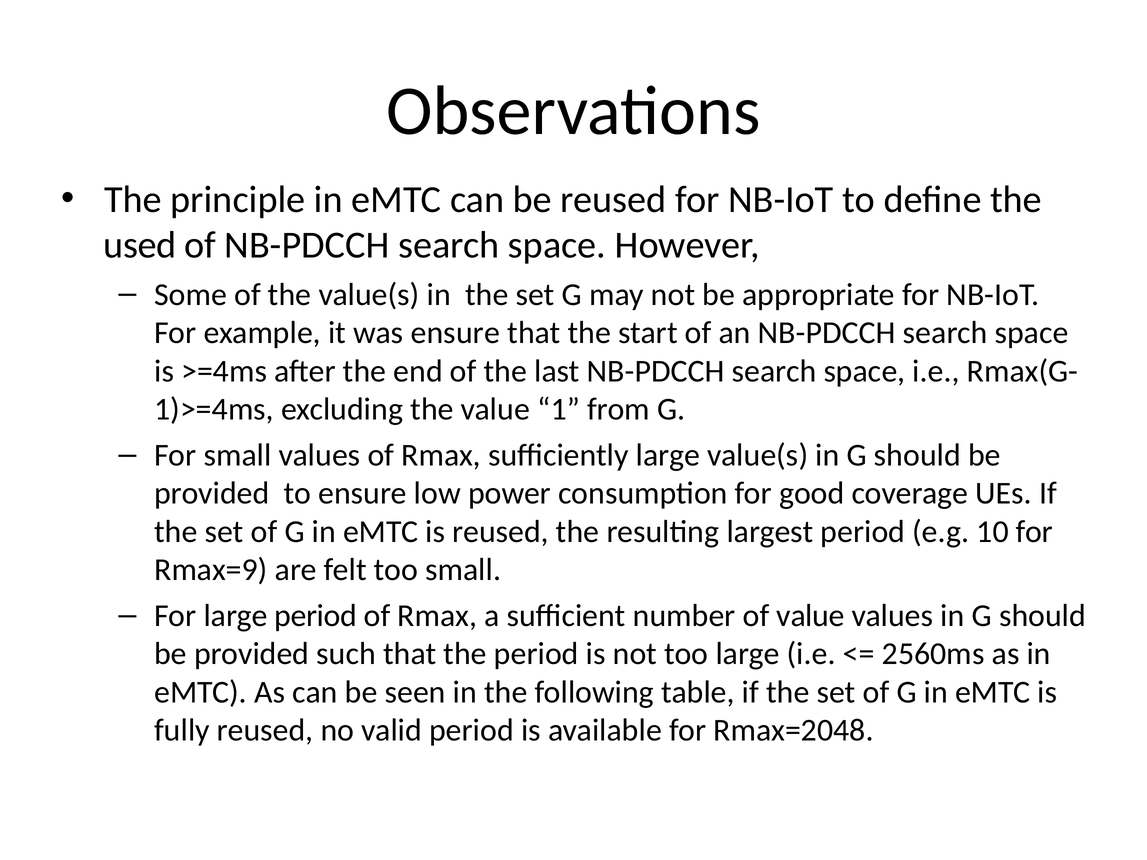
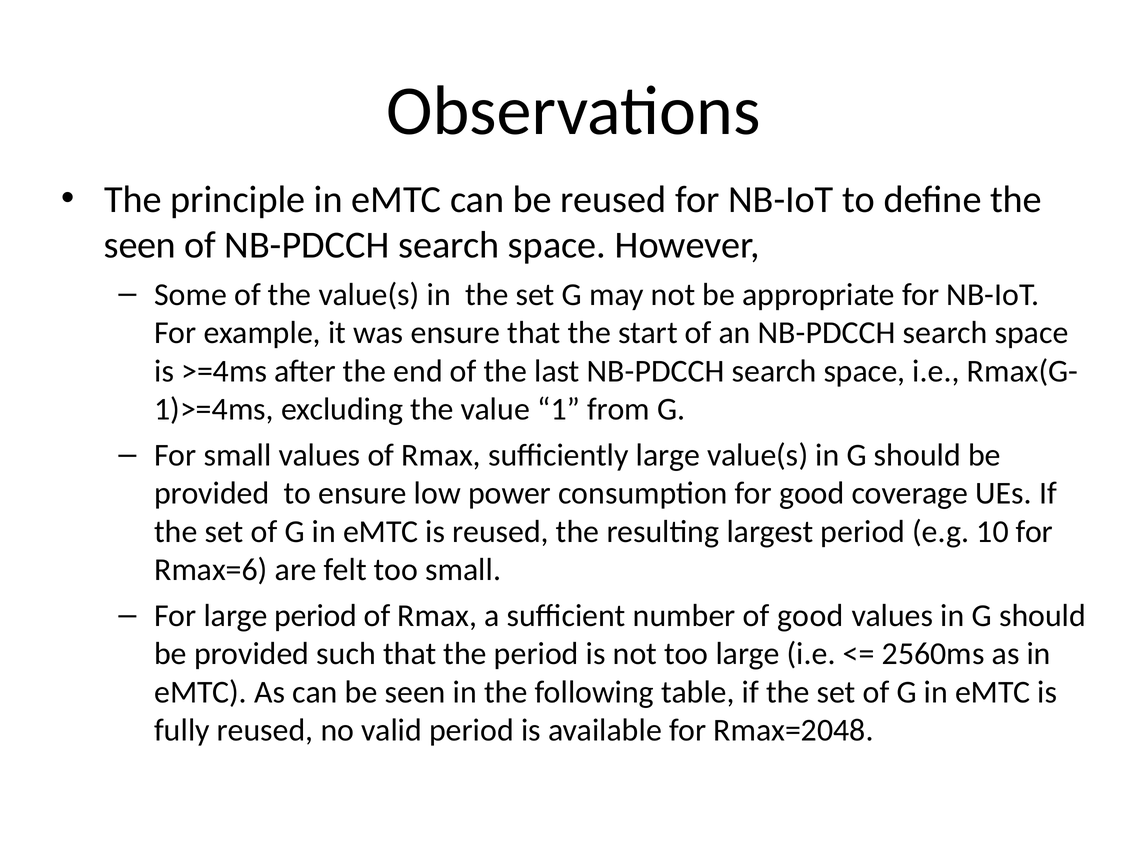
used: used -> seen (140, 245)
Rmax=9: Rmax=9 -> Rmax=6 (211, 570)
of value: value -> good (810, 616)
